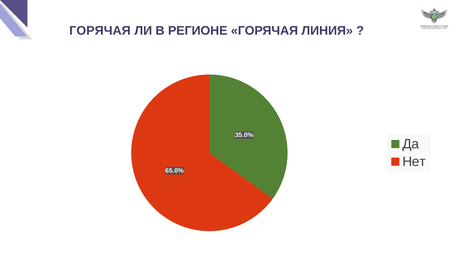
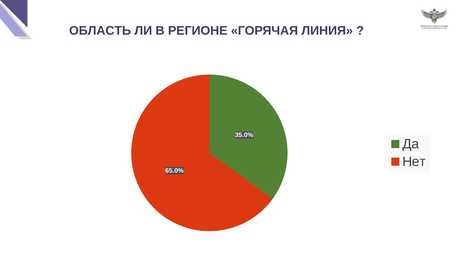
ГОРЯЧАЯ: ГОРЯЧАЯ -> ОБЛАСТЬ (100, 31)
